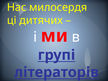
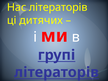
Нас милосердя: милосердя -> літераторів (58, 7)
